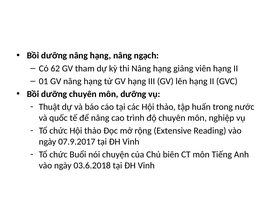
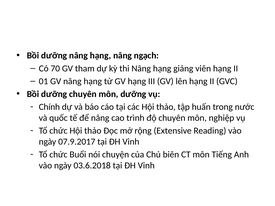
62: 62 -> 70 (55, 68)
Thuật: Thuật -> Chính (49, 107)
